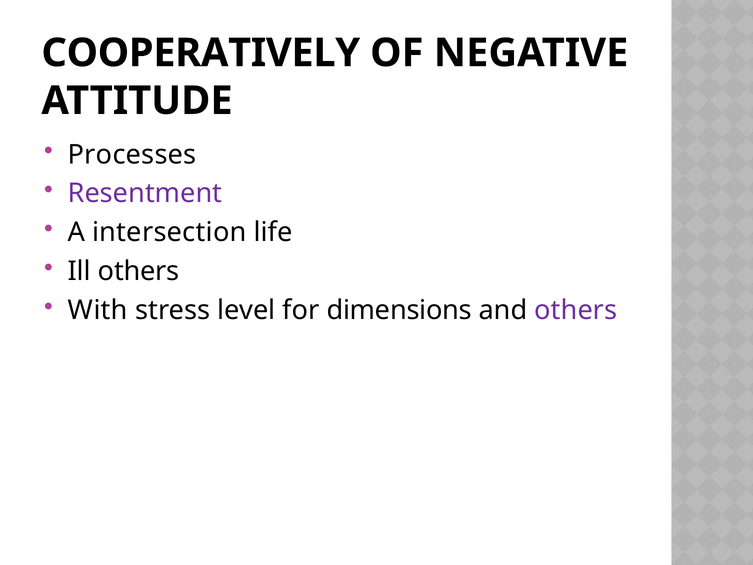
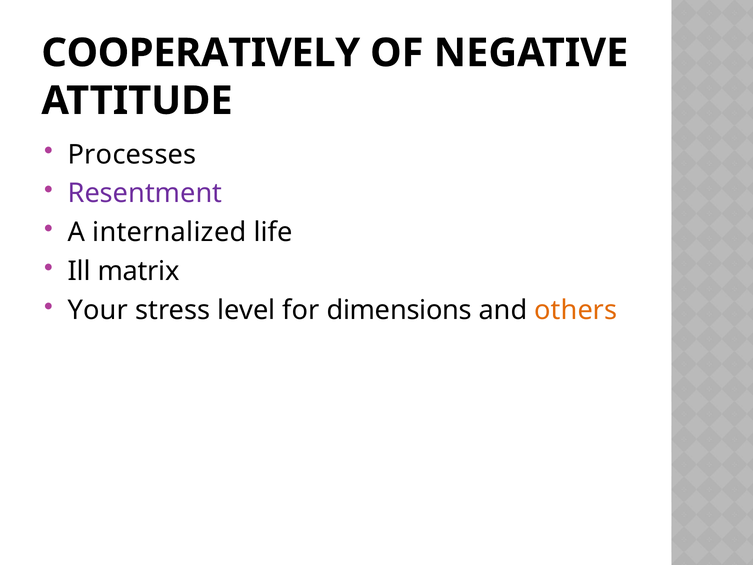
intersection: intersection -> internalized (169, 232)
Ill others: others -> matrix (139, 271)
With: With -> Your (98, 310)
others colour: purple -> orange (576, 310)
